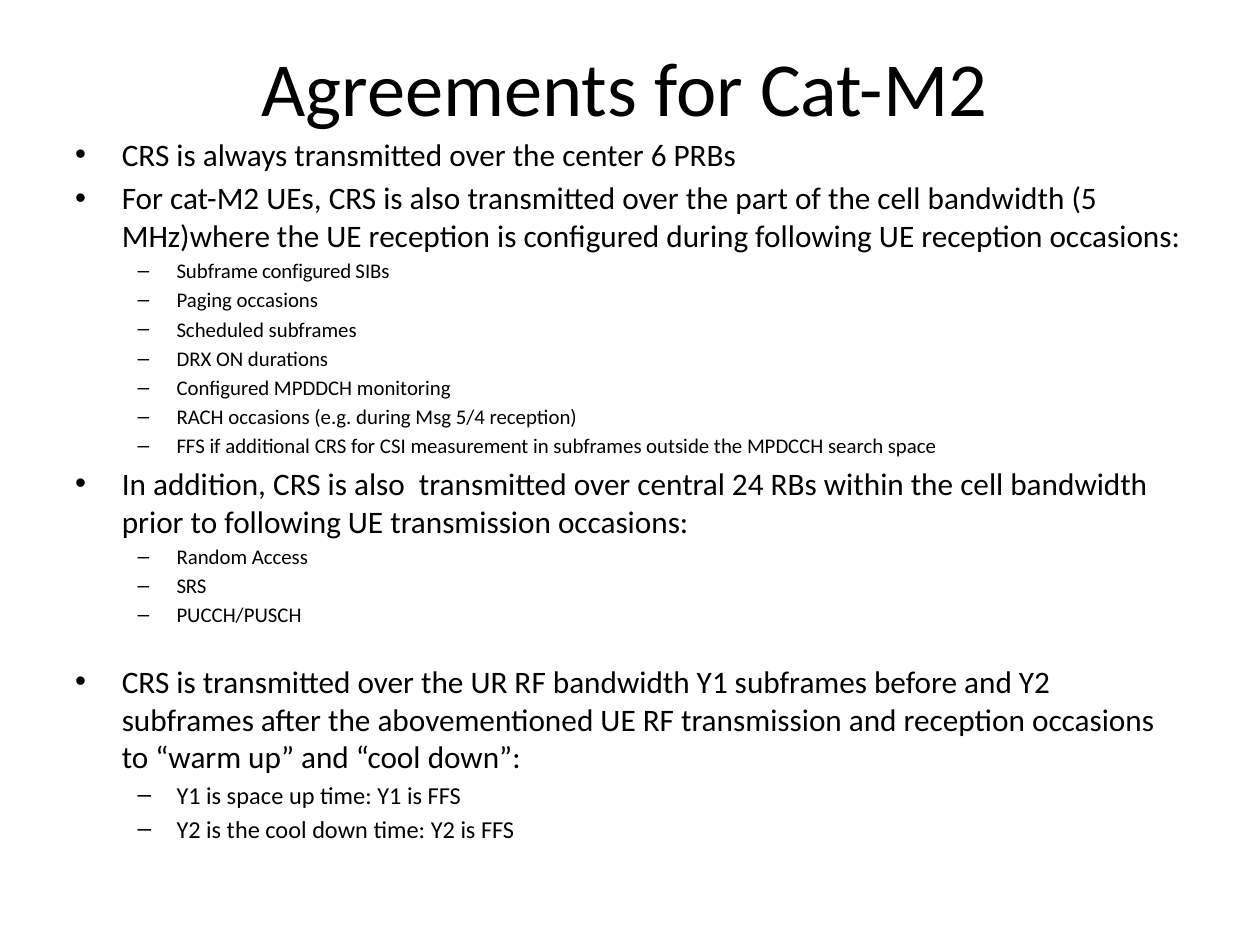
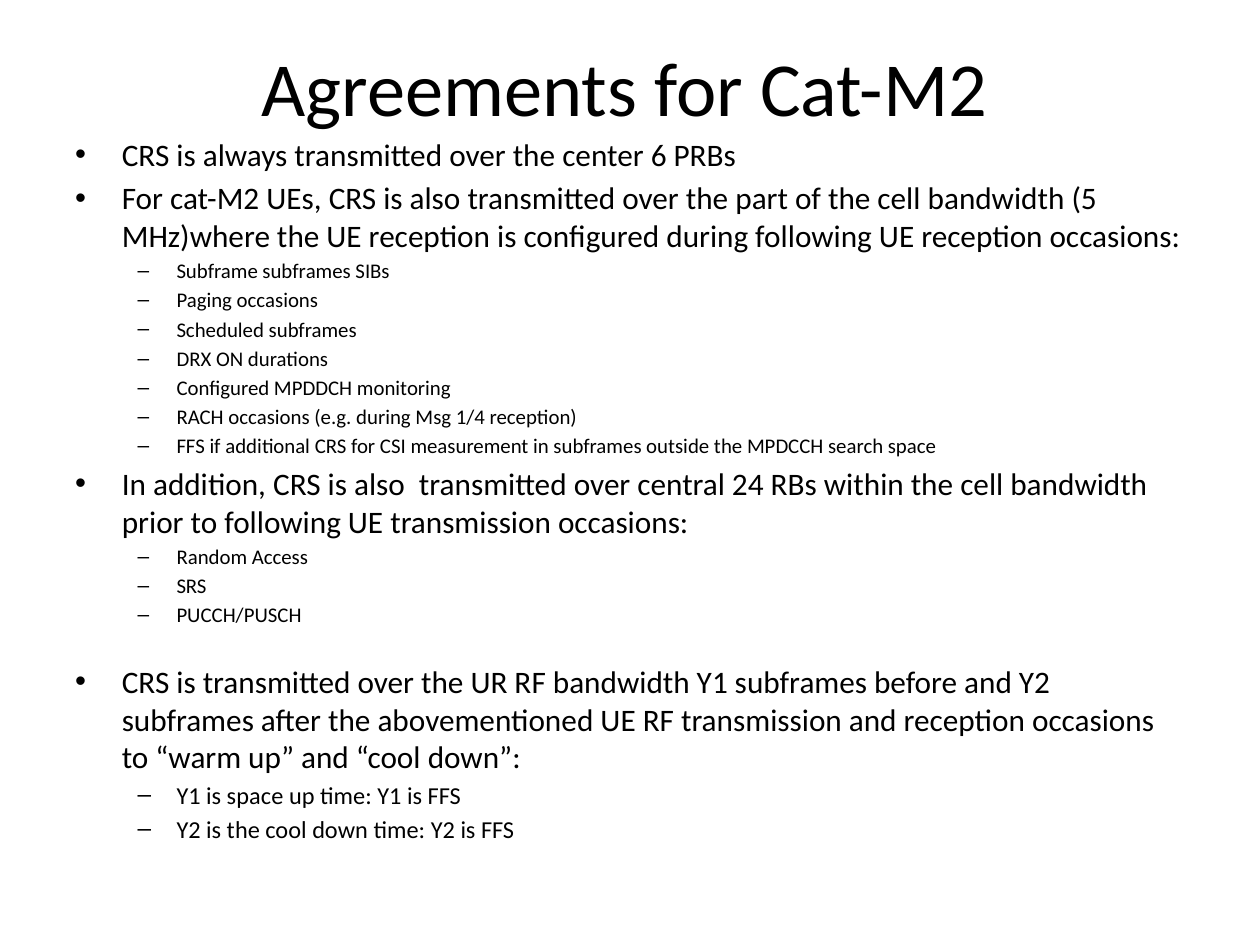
Subframe configured: configured -> subframes (307, 272)
5/4: 5/4 -> 1/4 (470, 418)
